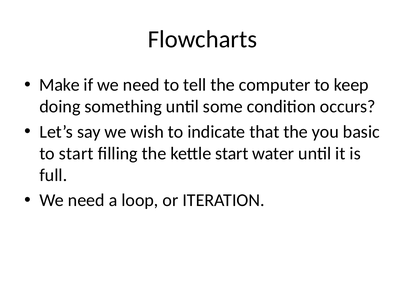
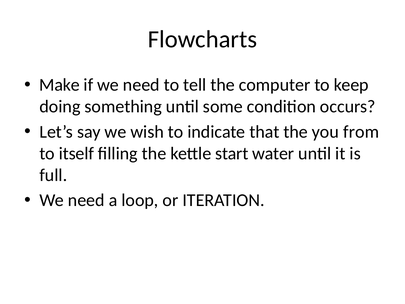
basic: basic -> from (361, 132)
to start: start -> itself (76, 153)
